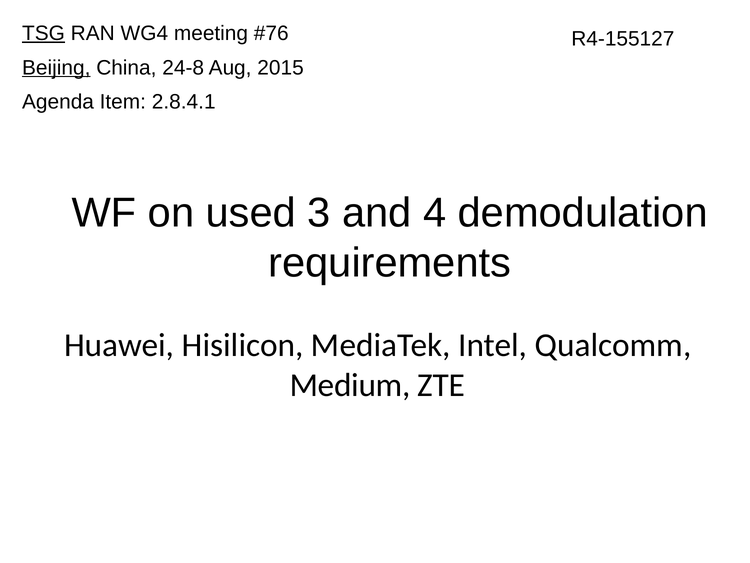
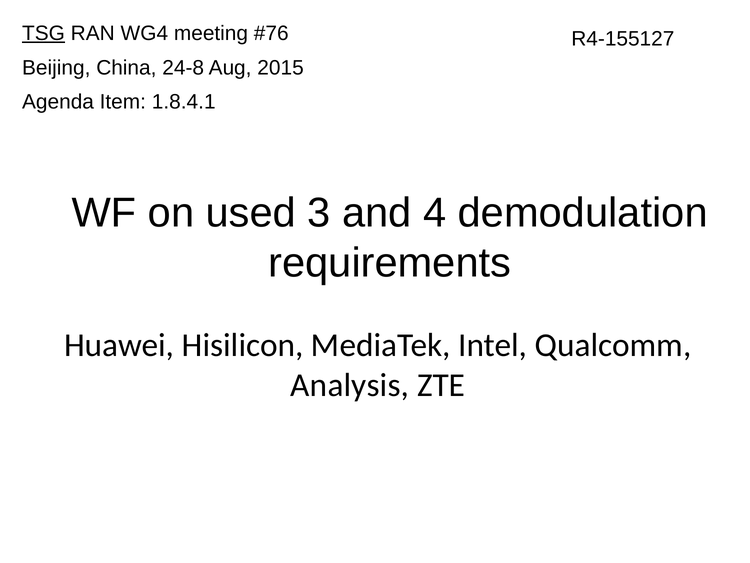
Beijing underline: present -> none (56, 68)
2.8.4.1: 2.8.4.1 -> 1.8.4.1 (184, 102)
Medium: Medium -> Analysis (350, 385)
